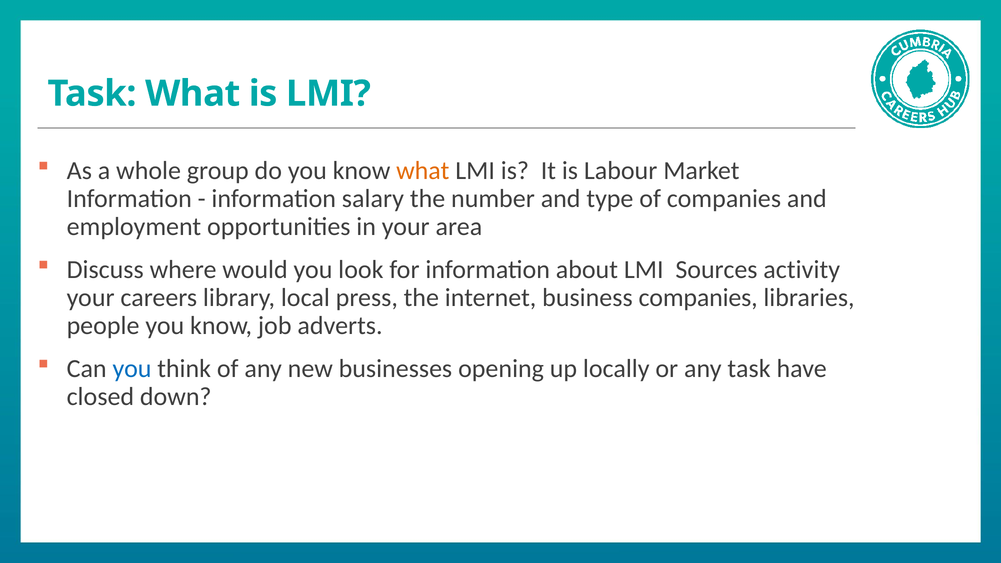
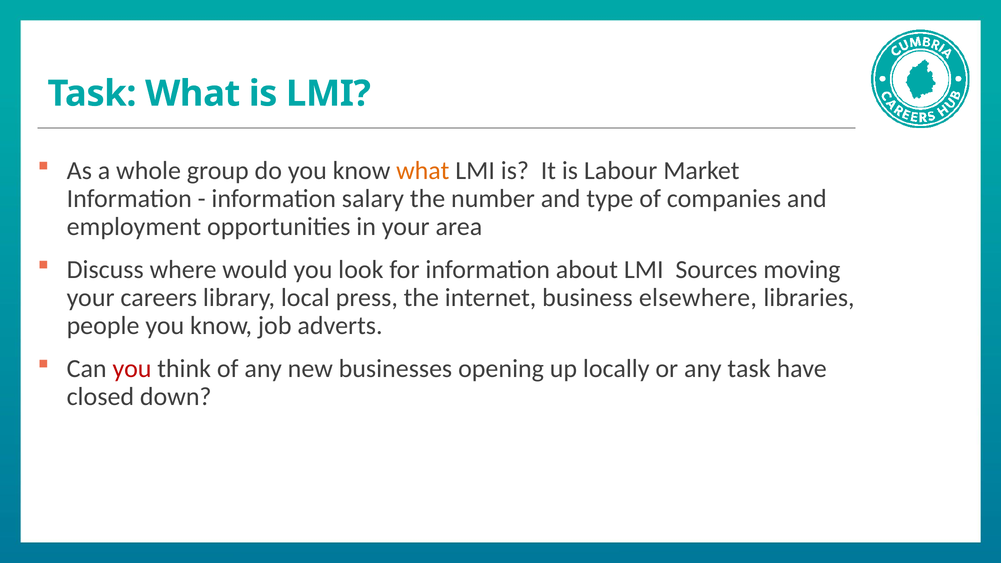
activity: activity -> moving (802, 270)
business companies: companies -> elsewhere (698, 298)
you colour: blue -> red (132, 369)
